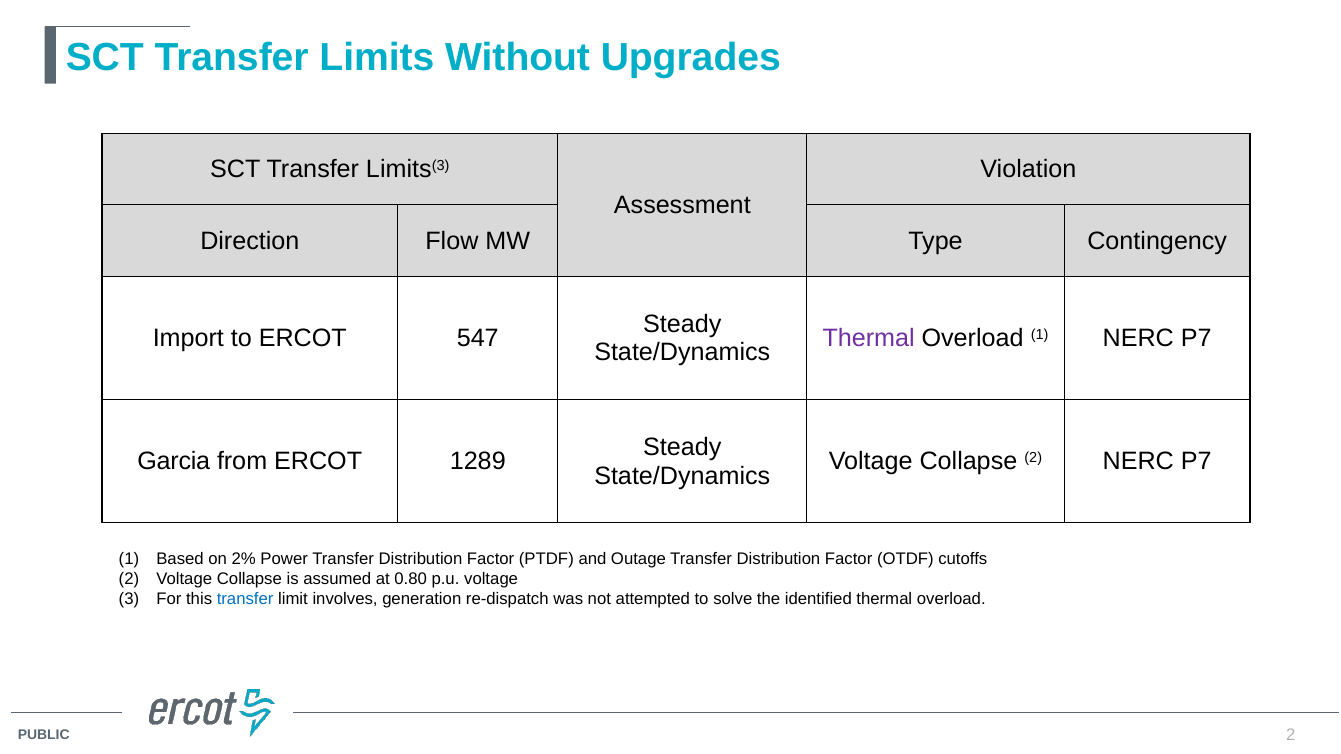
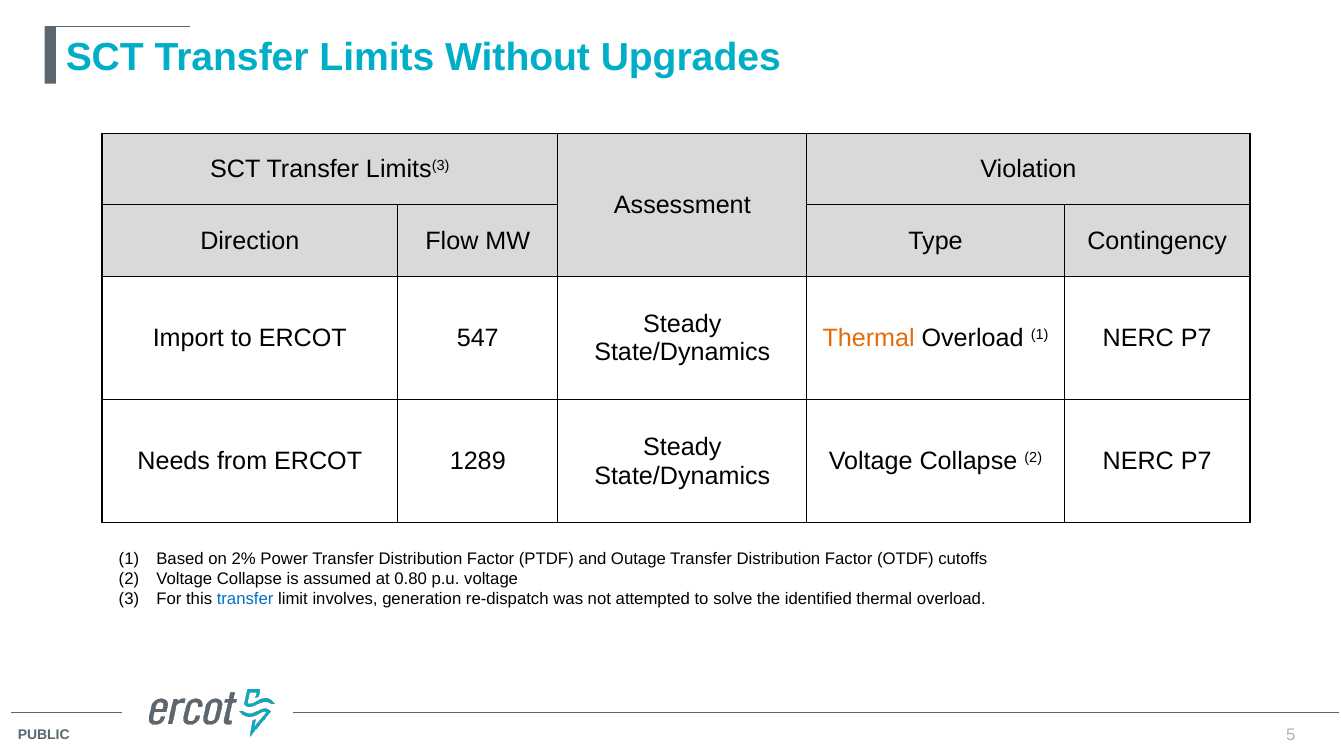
Thermal colour: purple -> orange (869, 339)
Garcia: Garcia -> Needs (174, 462)
2: 2 -> 5 (1291, 735)
